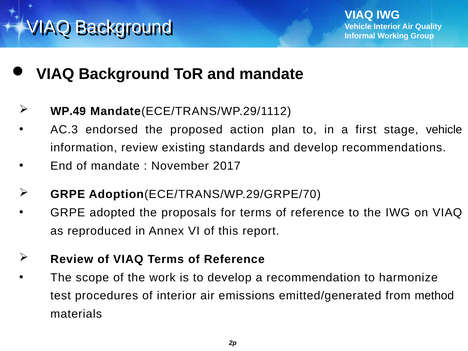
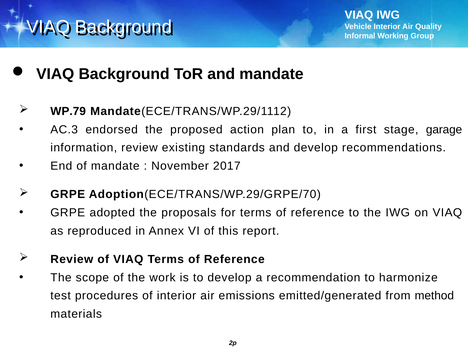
WP.49: WP.49 -> WP.79 (68, 111)
stage vehicle: vehicle -> garage (444, 130)
